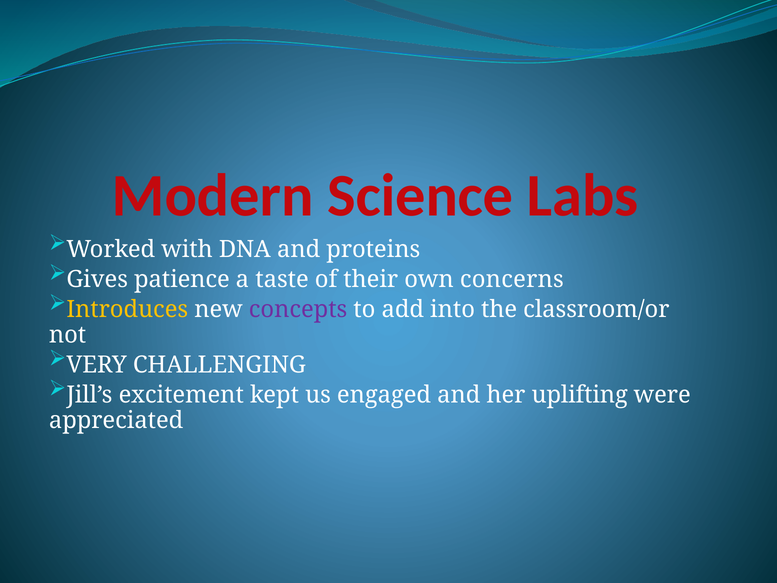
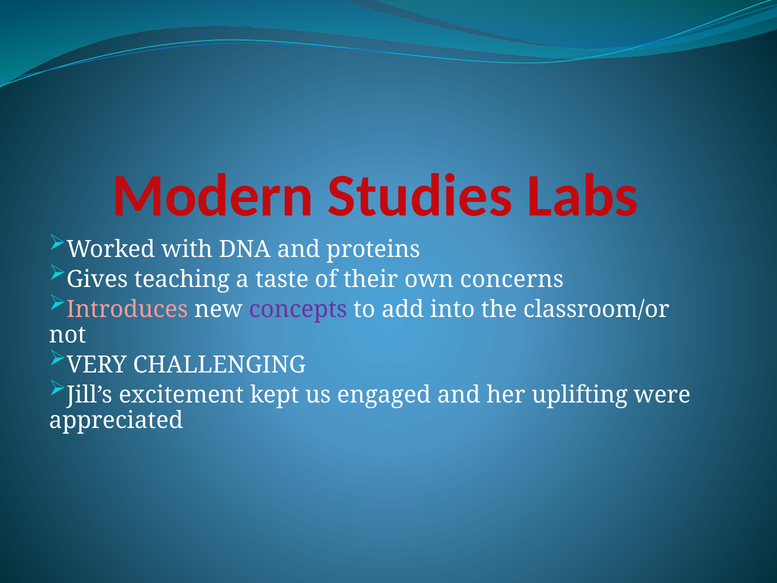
Science: Science -> Studies (420, 196)
patience: patience -> teaching (182, 279)
Introduces colour: yellow -> pink (127, 309)
